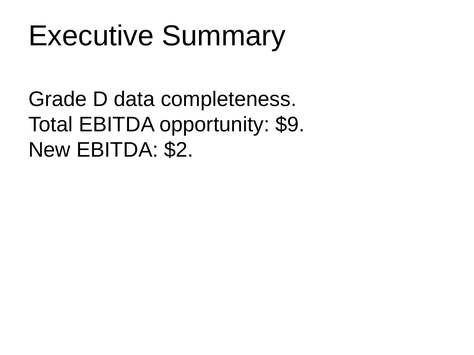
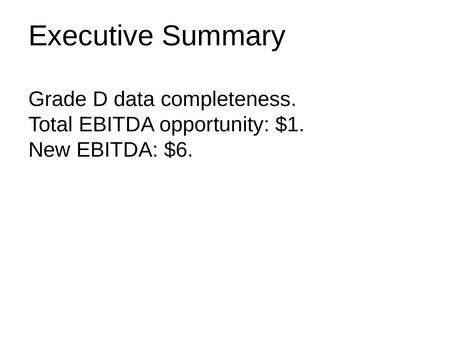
$9: $9 -> $1 (290, 125)
$2: $2 -> $6 (179, 150)
